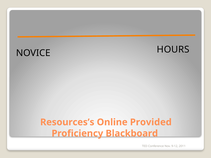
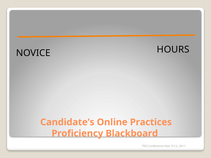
Resources’s: Resources’s -> Candidate’s (67, 122)
Provided: Provided -> Practices (151, 122)
